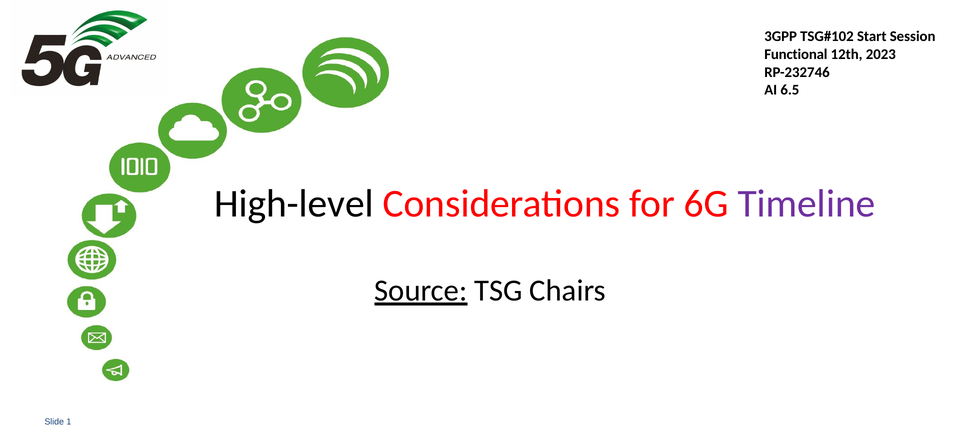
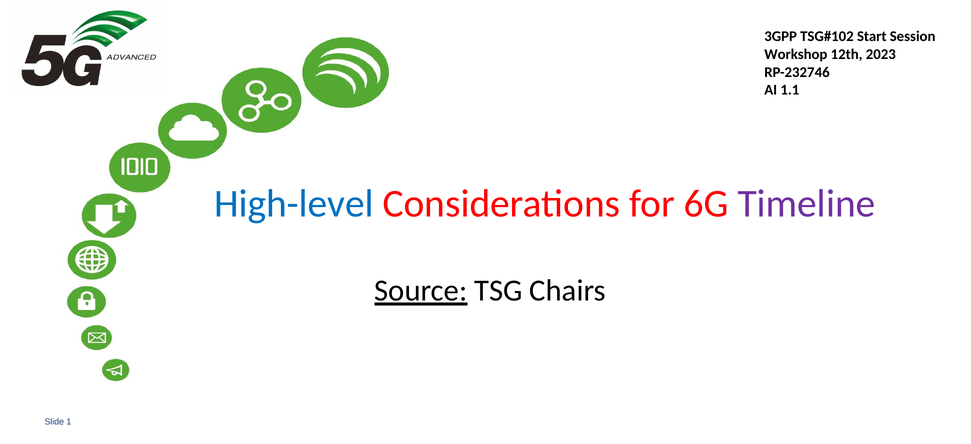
Functional: Functional -> Workshop (796, 54)
6.5: 6.5 -> 1.1 (790, 90)
High-level colour: black -> blue (294, 204)
